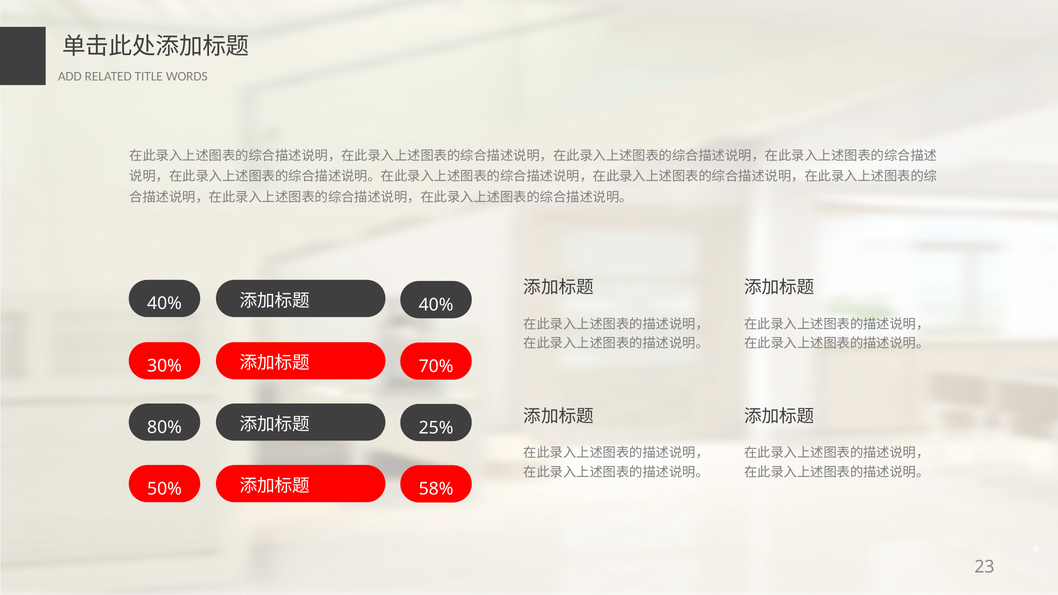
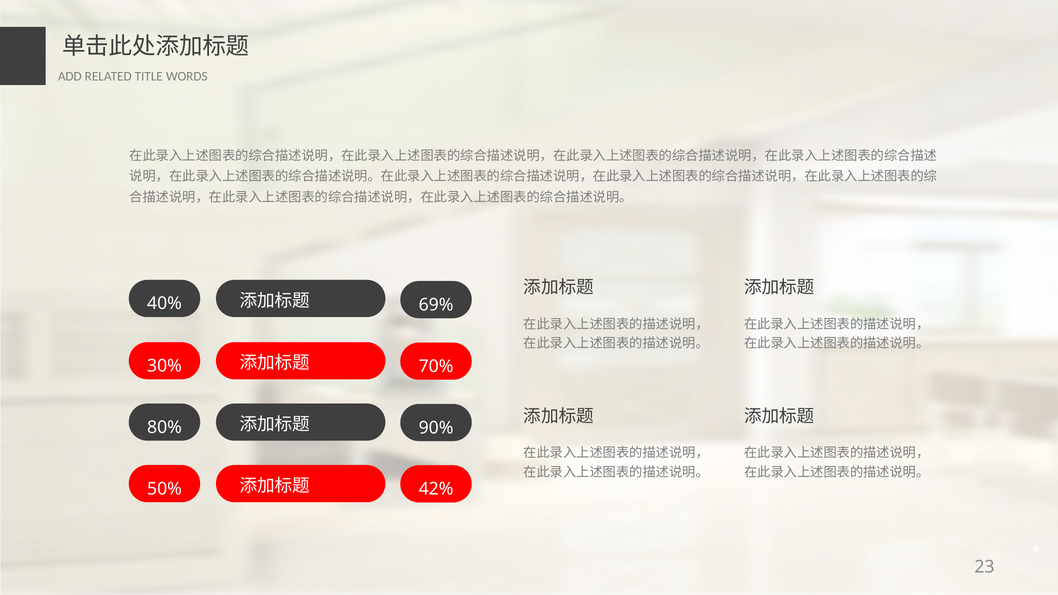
40%: 40% -> 69% (436, 305)
25%: 25% -> 90% (436, 428)
58%: 58% -> 42% (436, 489)
